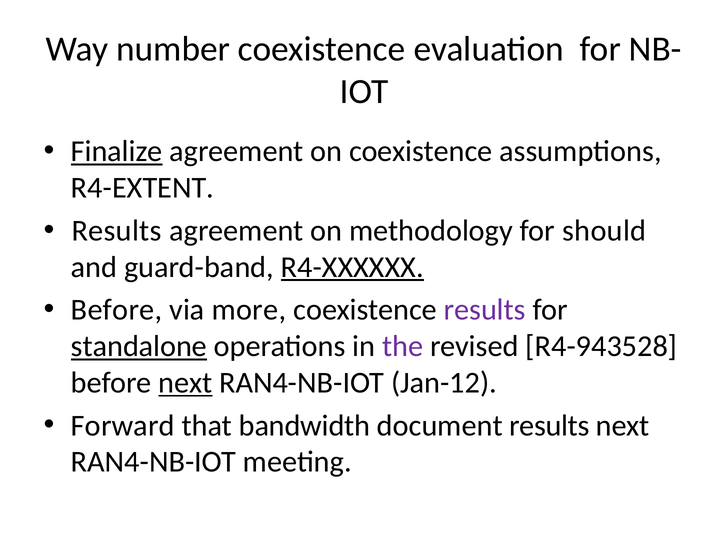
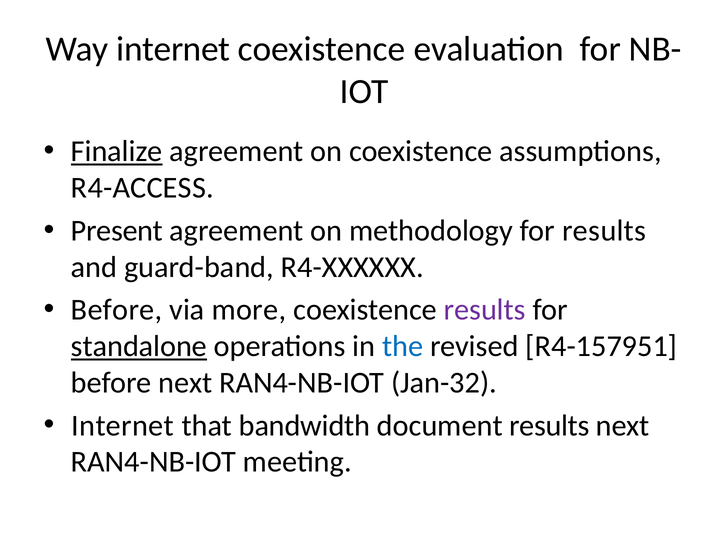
Way number: number -> internet (173, 49)
R4-EXTENT: R4-EXTENT -> R4-ACCESS (142, 188)
Results: Results -> Present (117, 231)
for should: should -> results (604, 231)
R4-XXXXXX underline: present -> none (352, 267)
the colour: purple -> blue (403, 346)
R4-943528: R4-943528 -> R4-157951 (601, 346)
next underline: present -> none (185, 383)
Jan-12: Jan-12 -> Jan-32 (444, 383)
Forward: Forward -> Internet (123, 426)
